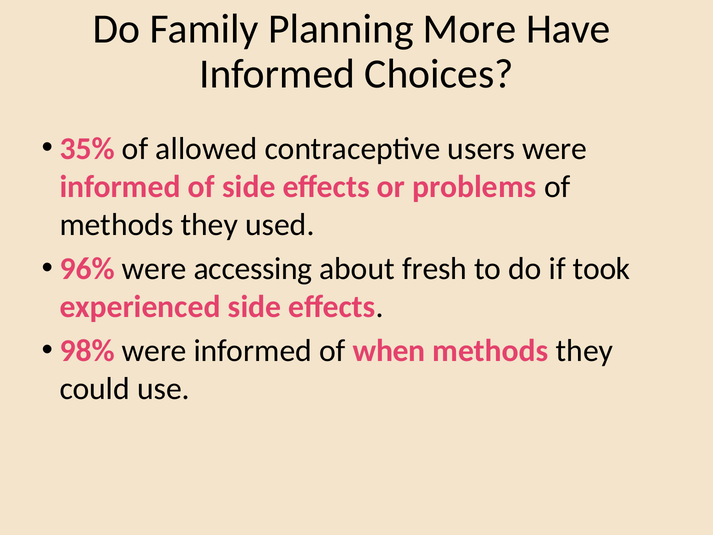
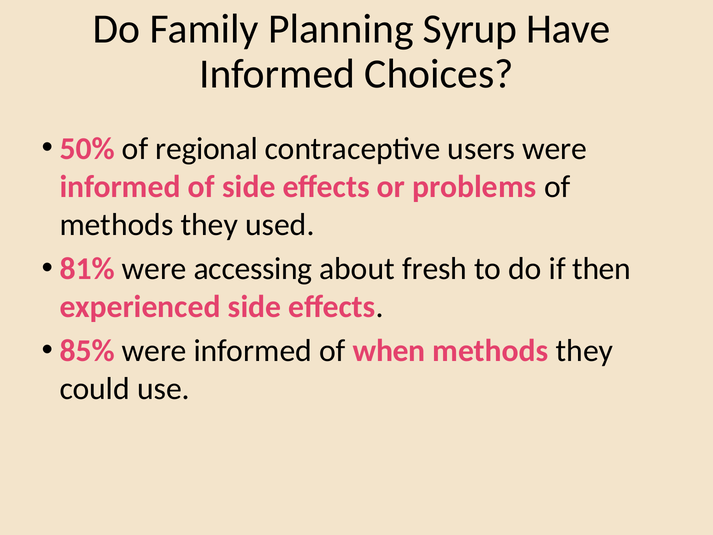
More: More -> Syrup (470, 29)
35%: 35% -> 50% (87, 149)
allowed: allowed -> regional (207, 149)
96%: 96% -> 81% (87, 269)
took: took -> then (602, 269)
98%: 98% -> 85% (87, 351)
